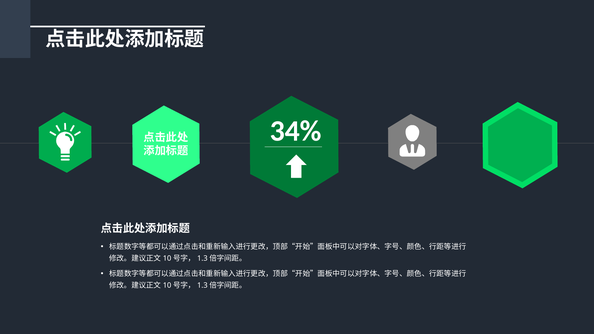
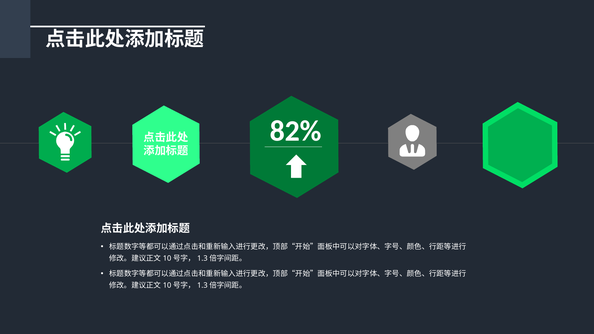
34%: 34% -> 82% (296, 131)
